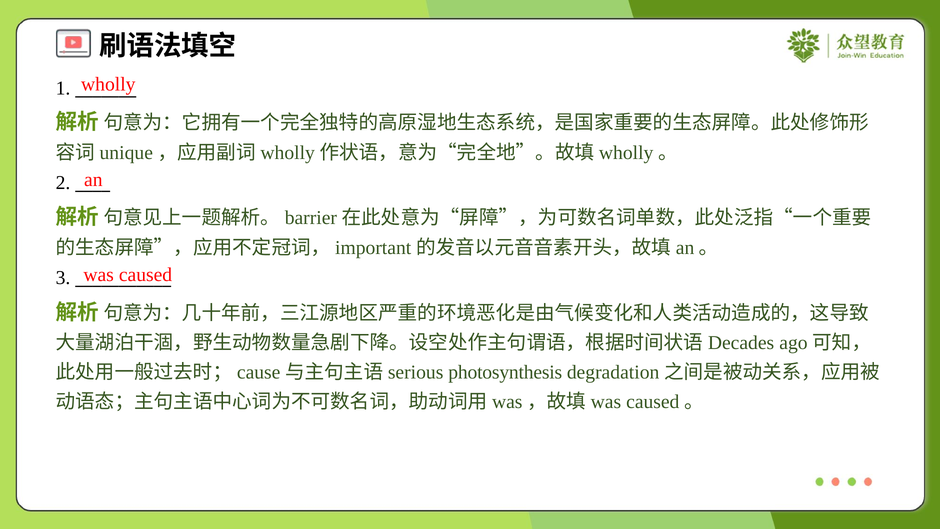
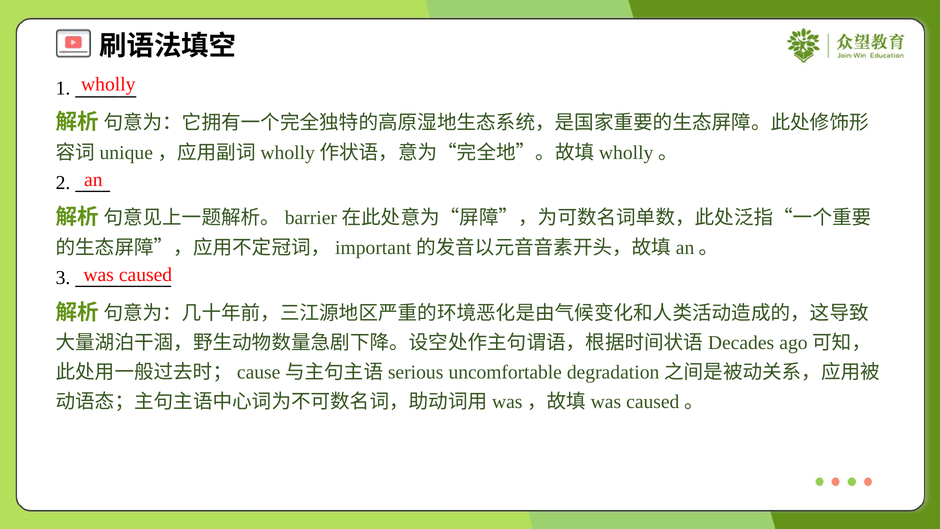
photosynthesis: photosynthesis -> uncomfortable (505, 372)
